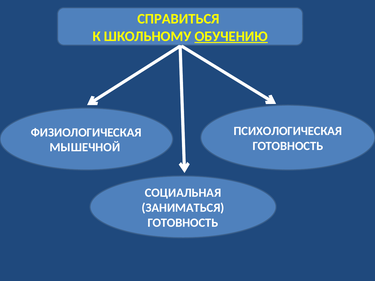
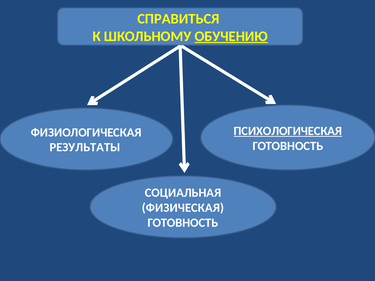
ПСИХОЛОГИЧЕСКАЯ underline: none -> present (288, 131)
МЫШЕЧНОЙ: МЫШЕЧНОЙ -> РЕЗУЛЬТАТЫ (85, 147)
ЗАНИМАТЬСЯ: ЗАНИМАТЬСЯ -> ФИЗИЧЕСКАЯ (183, 208)
